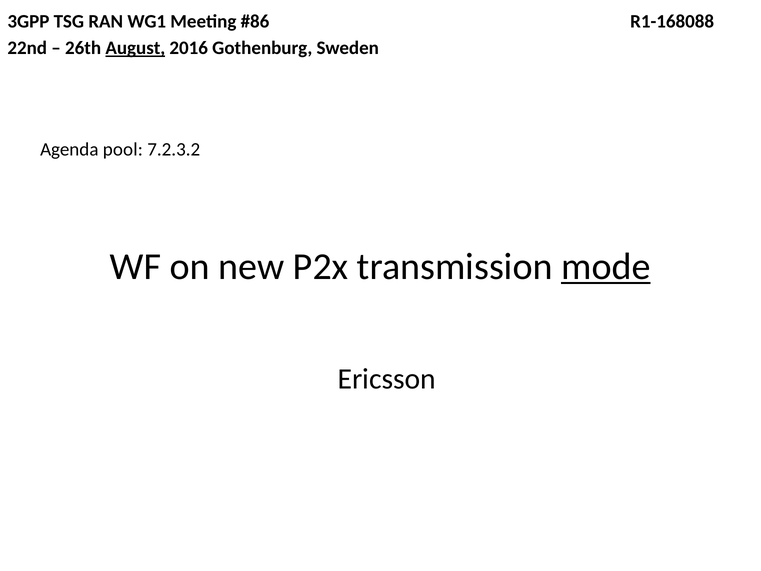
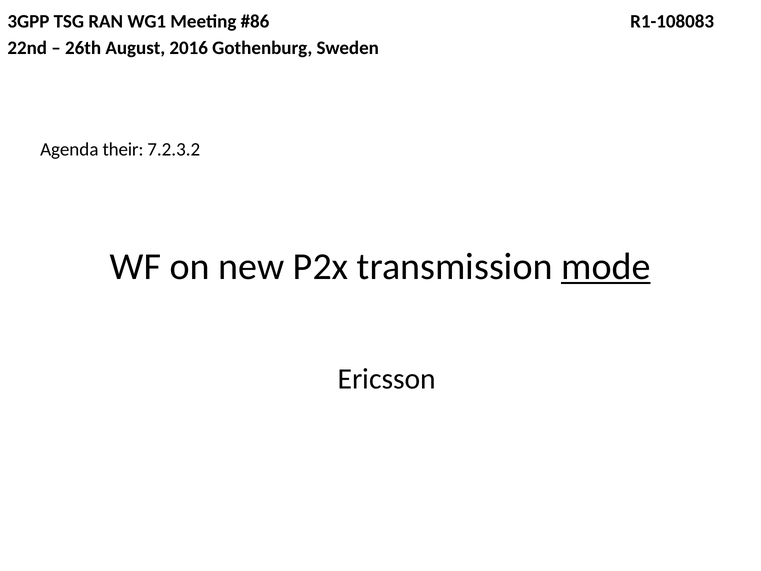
R1-168088: R1-168088 -> R1-108083 (672, 21)
August underline: present -> none (135, 48)
pool: pool -> their (123, 150)
